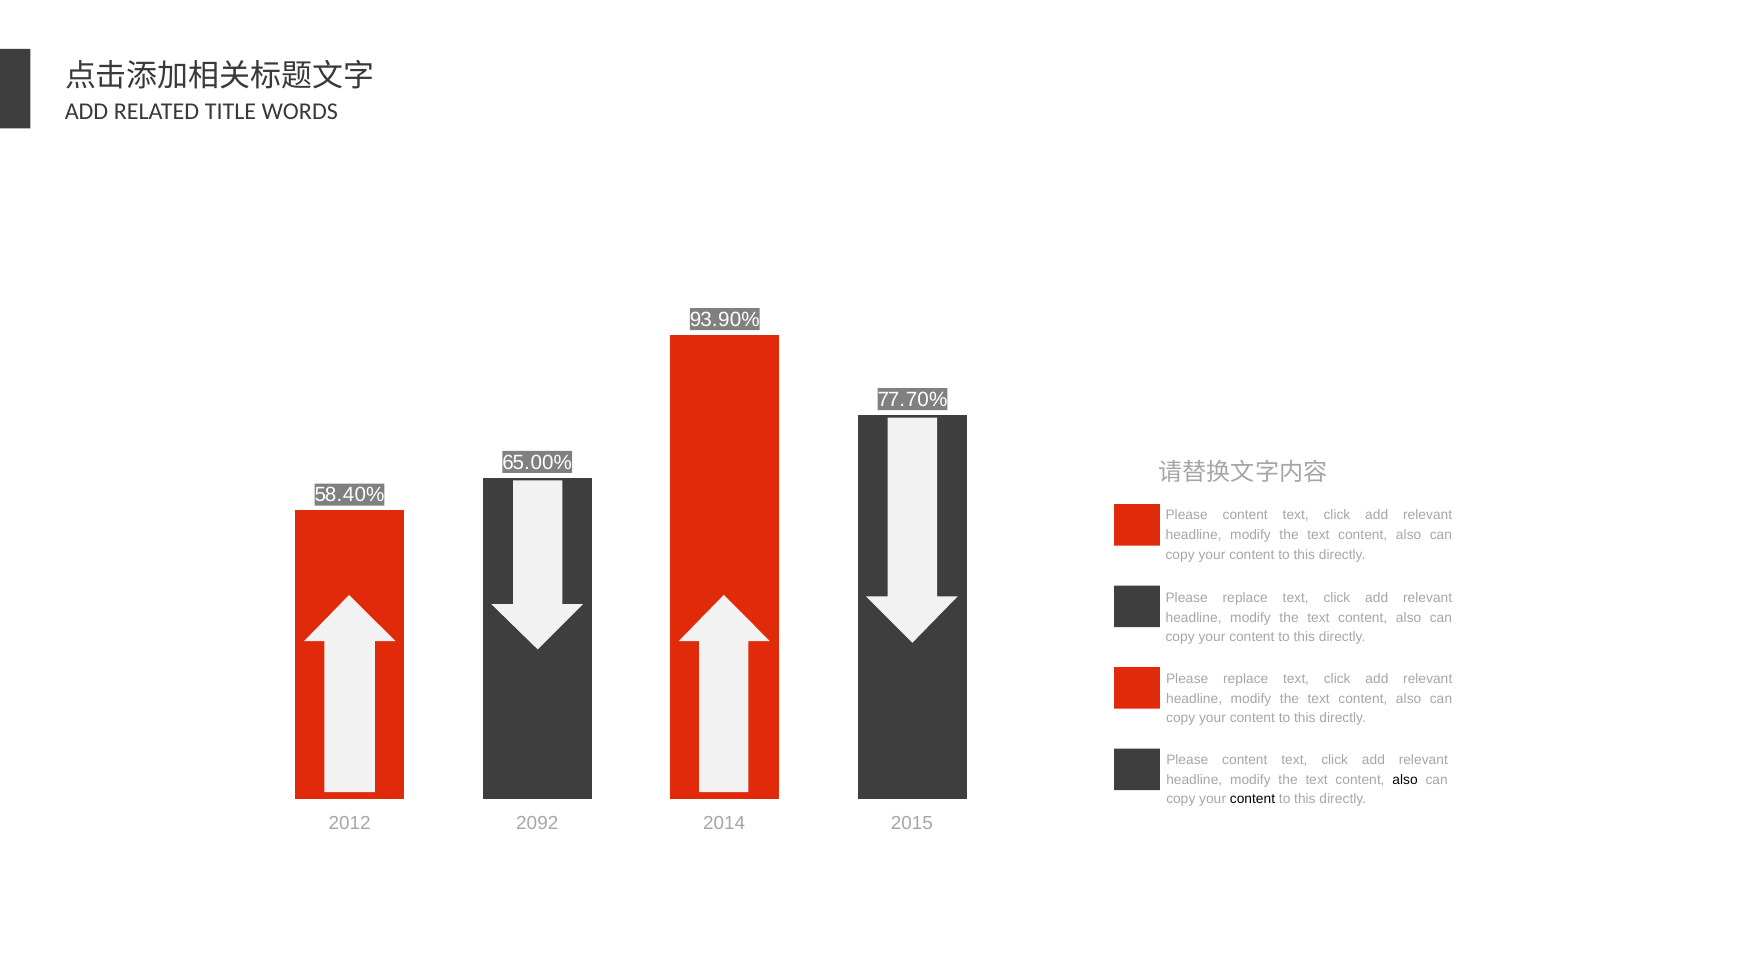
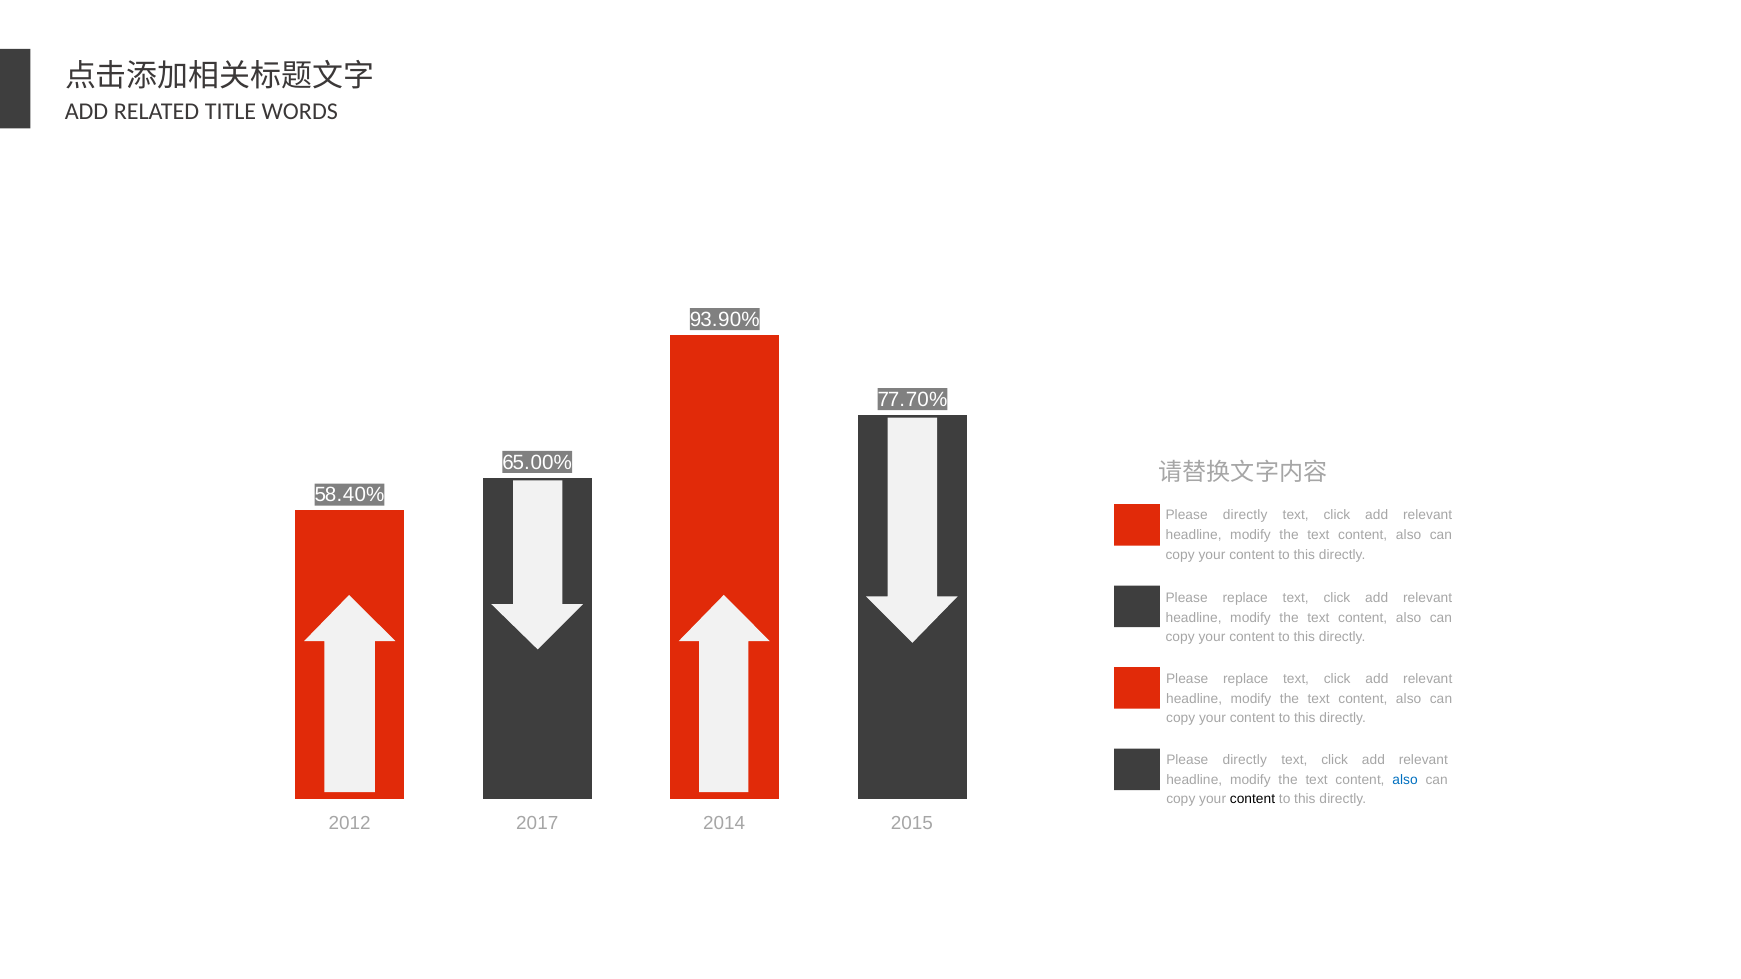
content: content -> directly (1245, 515)
content: content -> directly (1245, 760)
also colour: black -> blue (1405, 780)
2092: 2092 -> 2017 (537, 824)
